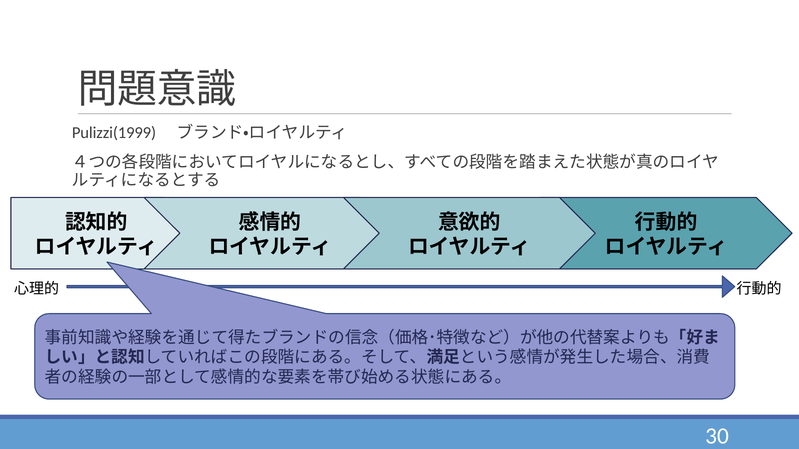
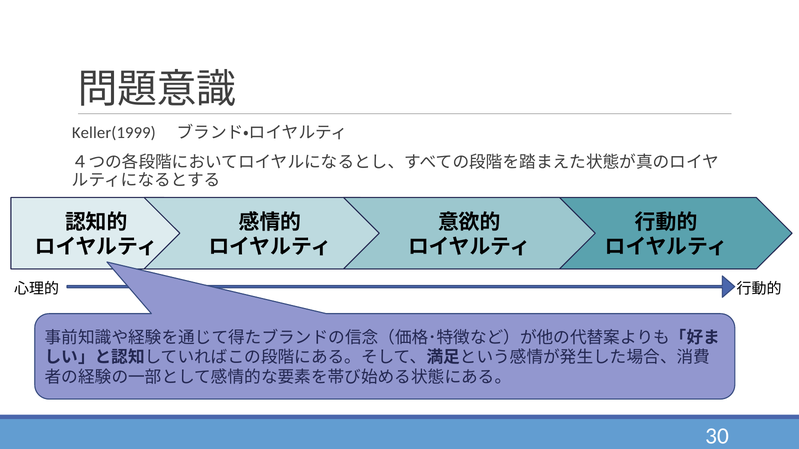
Pulizzi(1999: Pulizzi(1999 -> Keller(1999 (114, 133)
